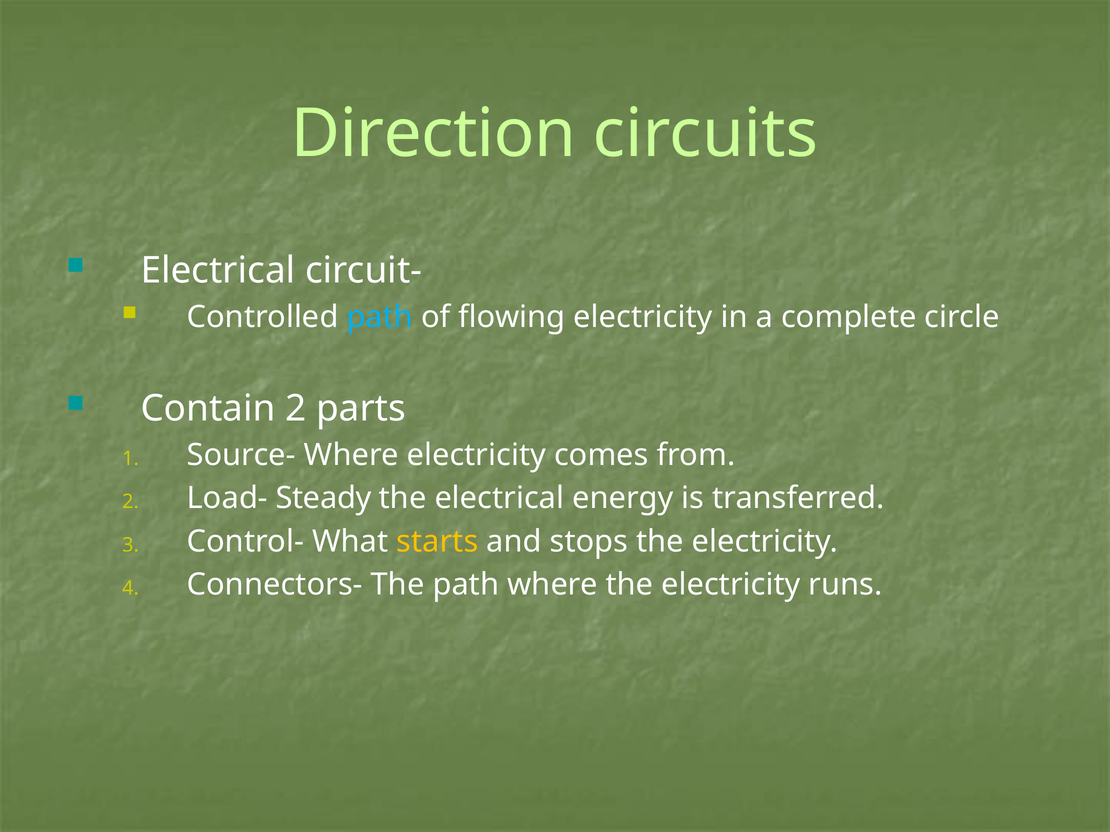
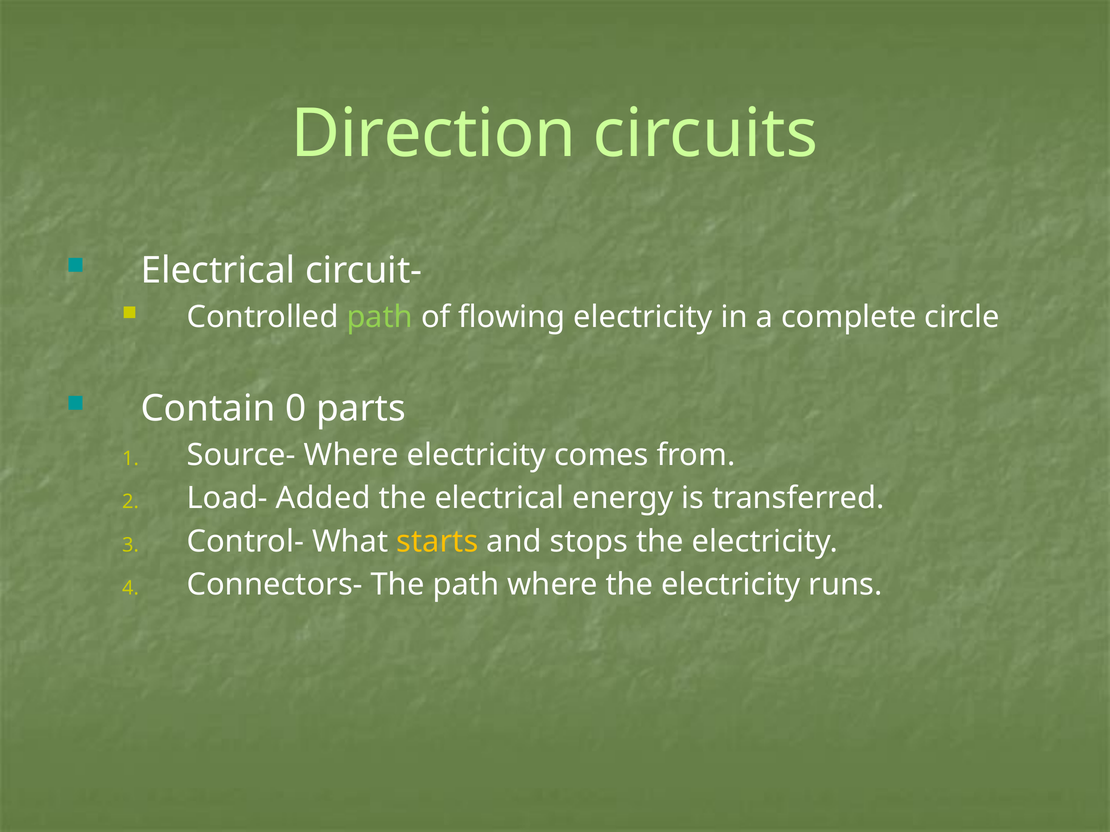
path colour: light blue -> light green (380, 317)
Contain 2: 2 -> 0 (296, 409)
Steady: Steady -> Added (323, 499)
